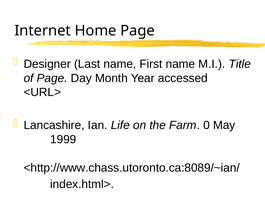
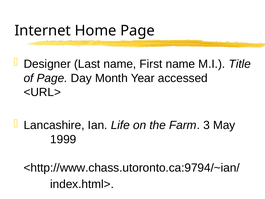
0: 0 -> 3 (206, 125)
<http://www.chass.utoronto.ca:8089/~ian/: <http://www.chass.utoronto.ca:8089/~ian/ -> <http://www.chass.utoronto.ca:9794/~ian/ (132, 168)
